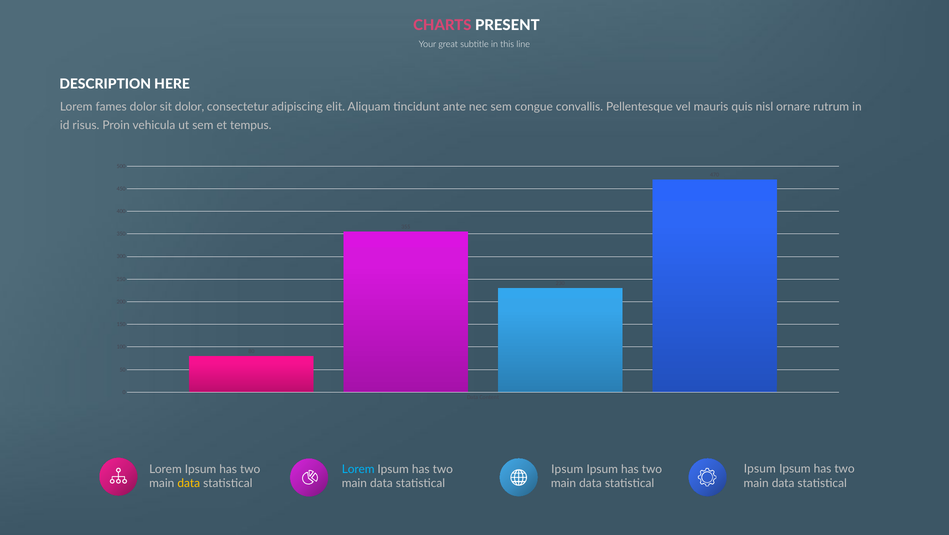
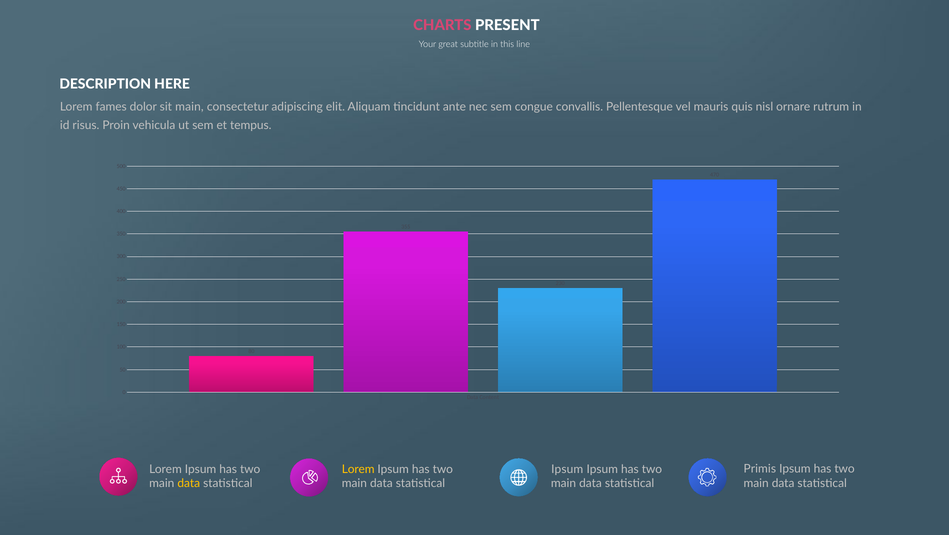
sit dolor: dolor -> main (189, 107)
Ipsum: Ipsum -> Primis (760, 469)
Lorem colour: light blue -> yellow (358, 469)
